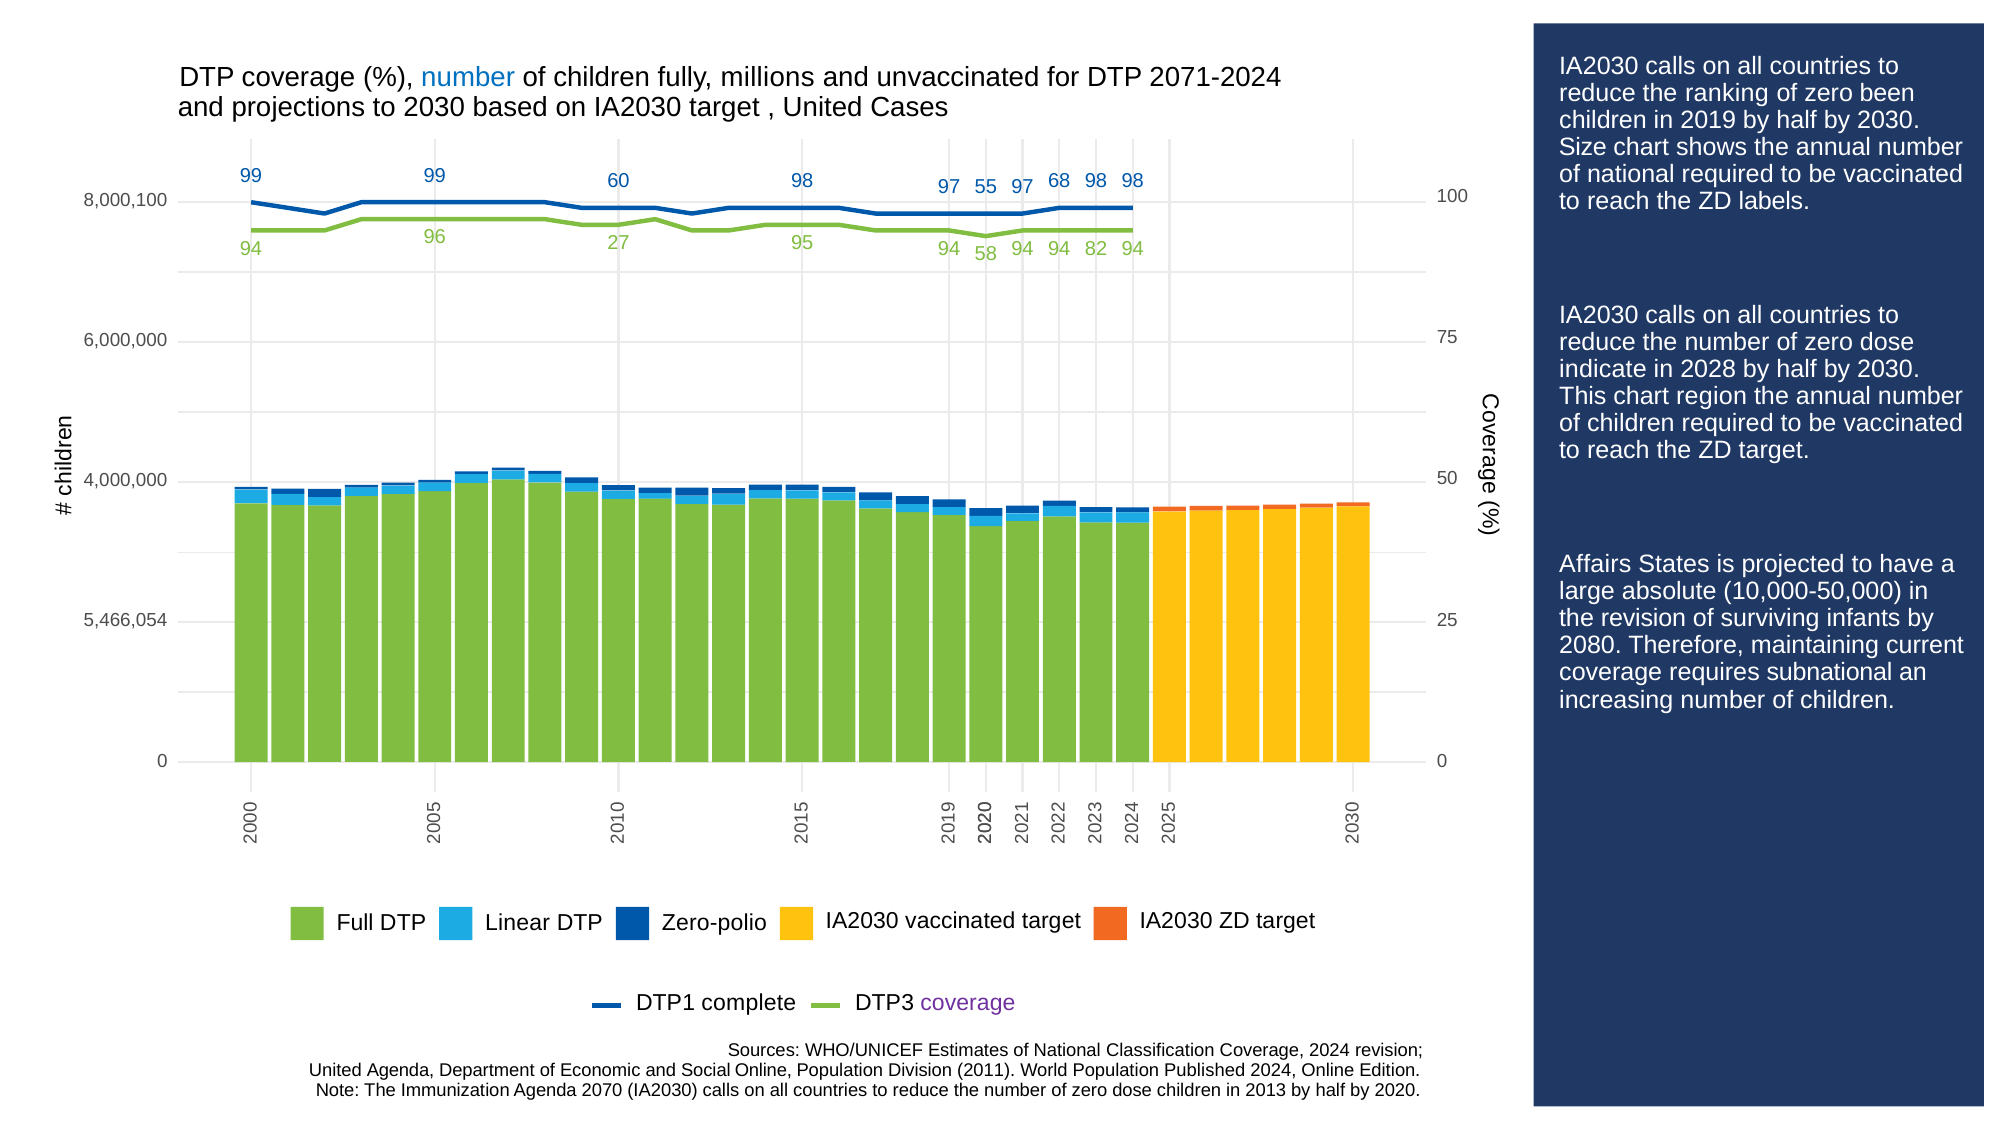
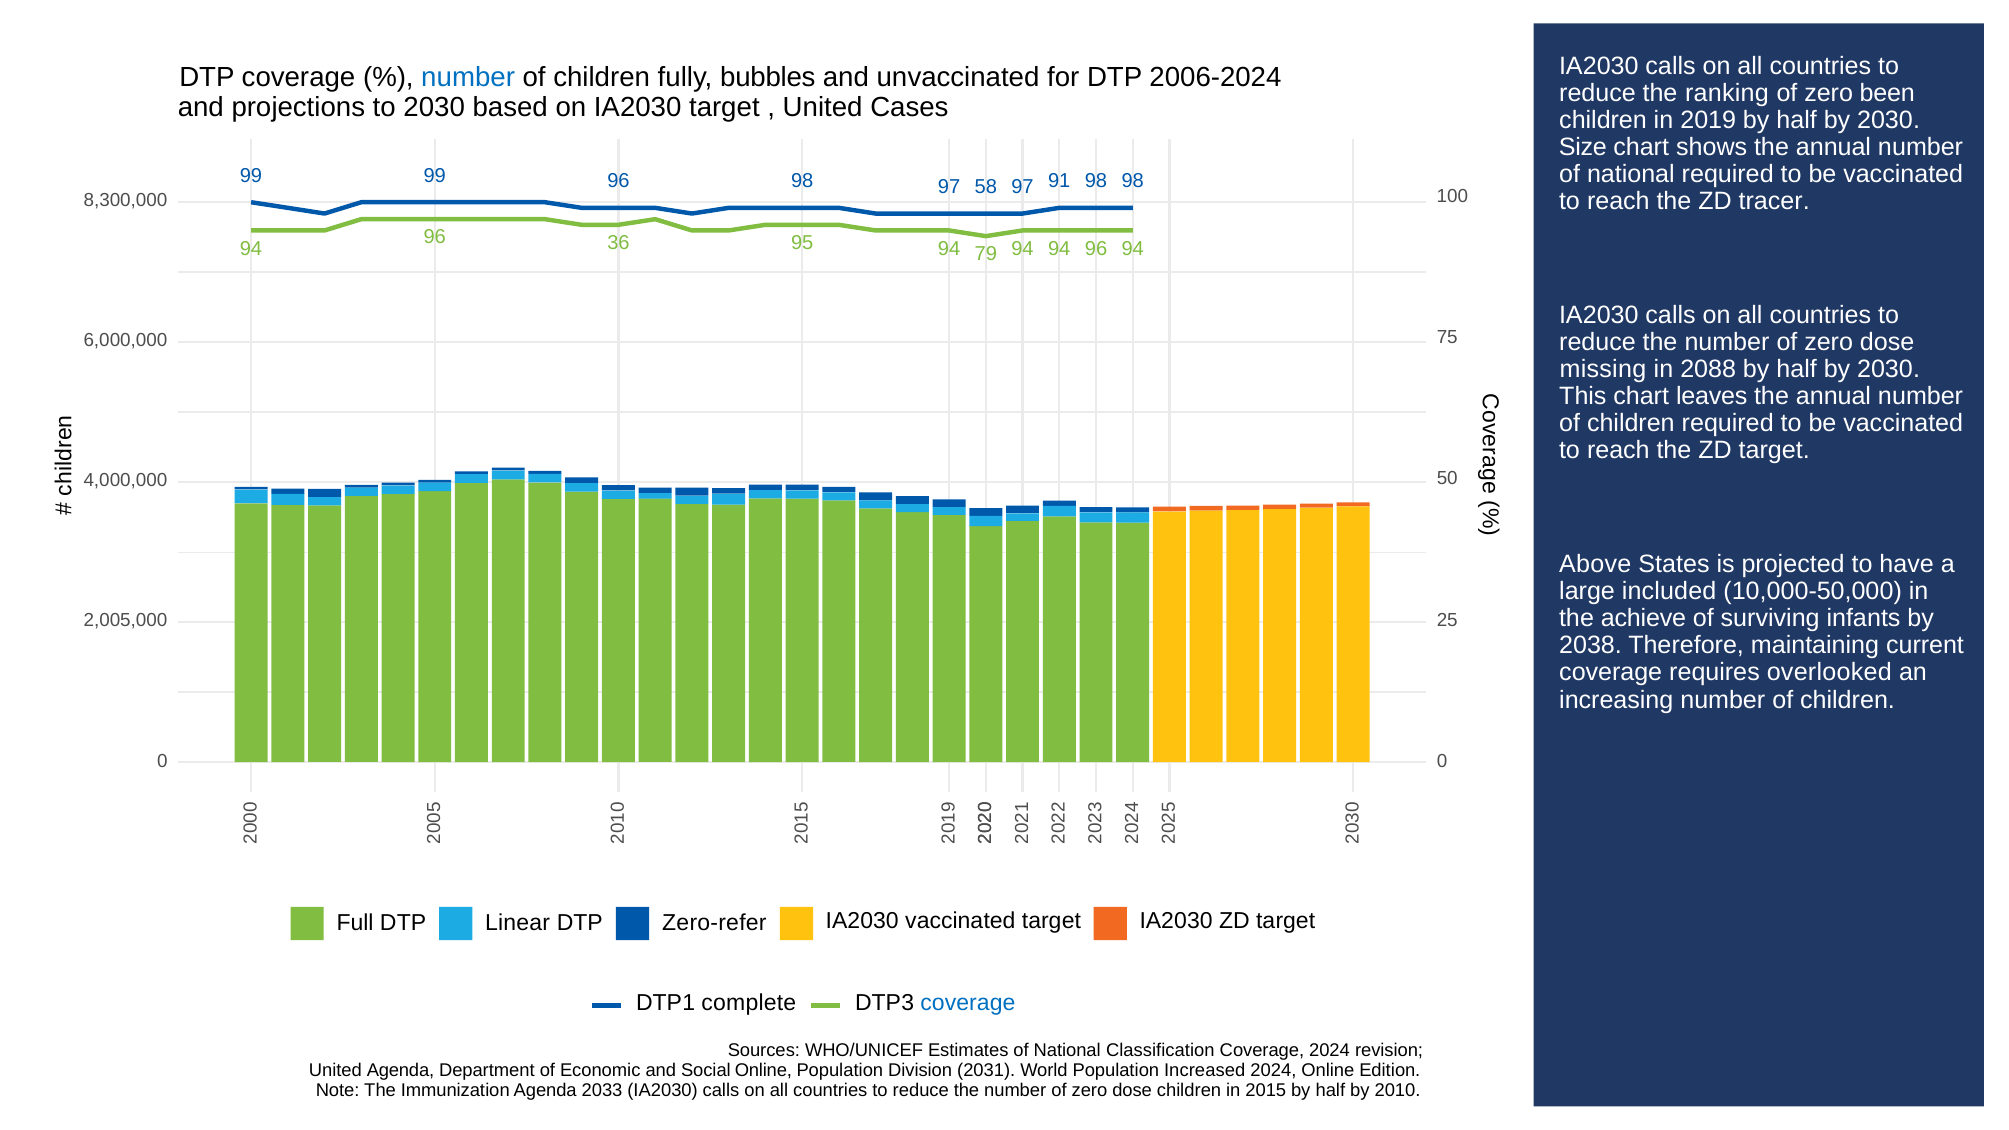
millions: millions -> bubbles (768, 78)
2071-2024: 2071-2024 -> 2006-2024 (1215, 78)
99 60: 60 -> 96 (618, 181)
55: 55 -> 58 (986, 187)
68: 68 -> 91 (1059, 181)
labels: labels -> tracer (1774, 202)
8,000,100: 8,000,100 -> 8,300,000 (125, 200)
27: 27 -> 36 (618, 243)
58: 58 -> 79 (986, 254)
94 94 82: 82 -> 96 (1096, 249)
indicate: indicate -> missing (1603, 369)
2028: 2028 -> 2088 (1708, 369)
region: region -> leaves (1712, 396)
Affairs: Affairs -> Above (1595, 564)
absolute: absolute -> included (1669, 591)
the revision: revision -> achieve (1643, 618)
5,466,054: 5,466,054 -> 2,005,000 (125, 620)
2080: 2080 -> 2038 (1591, 646)
subnational: subnational -> overlooked (1829, 673)
Zero-polio: Zero-polio -> Zero-refer (714, 923)
coverage colour: purple -> blue (968, 1002)
2011: 2011 -> 2031 (986, 1071)
Published: Published -> Increased (1205, 1071)
2070: 2070 -> 2033 (602, 1090)
2013: 2013 -> 2015 (1266, 1090)
2020: 2020 -> 2010 (1397, 1090)
